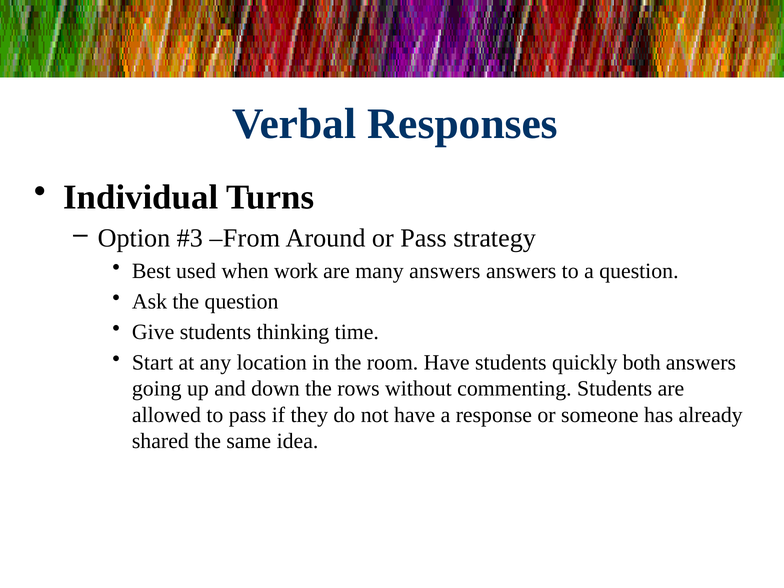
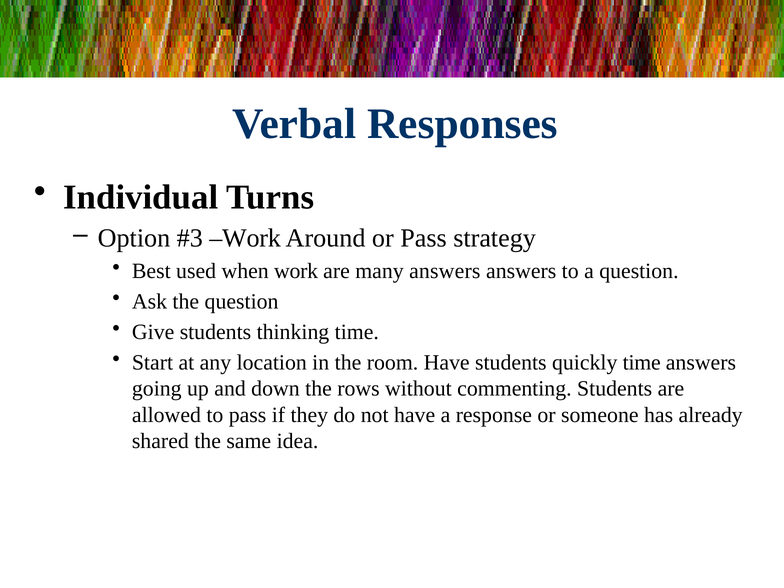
From: From -> Work (245, 238)
quickly both: both -> time (642, 363)
